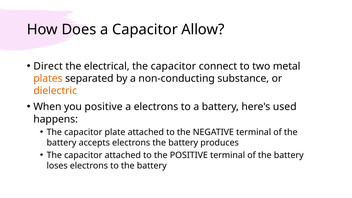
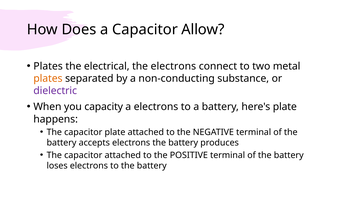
Direct: Direct -> Plates (48, 66)
capacitor: capacitor -> electrons (173, 66)
dielectric colour: orange -> purple (55, 91)
you positive: positive -> capacity (104, 107)
here's used: used -> plate (285, 107)
